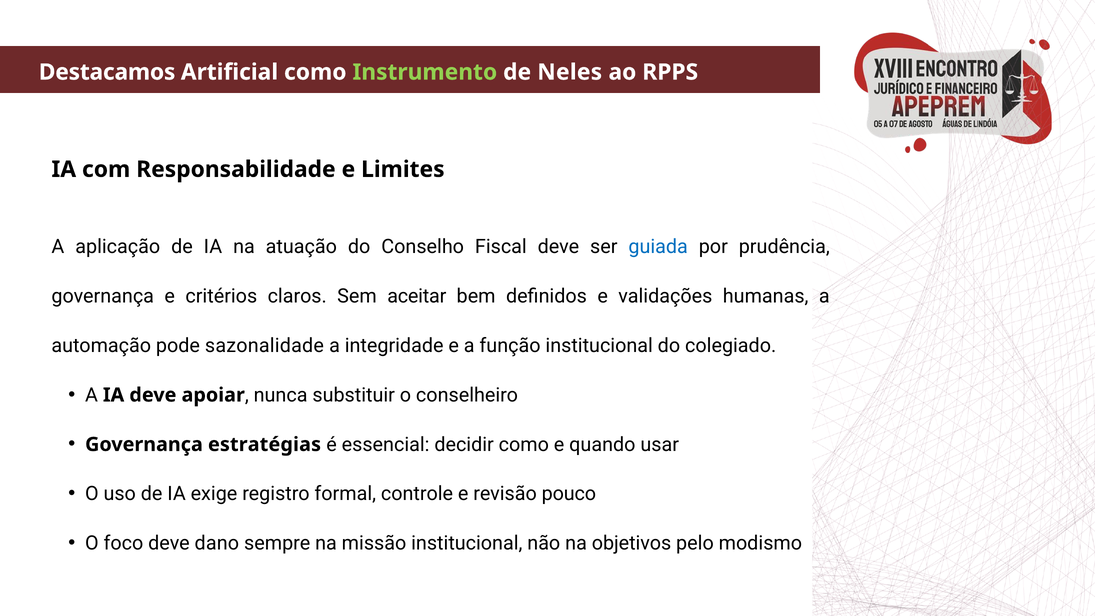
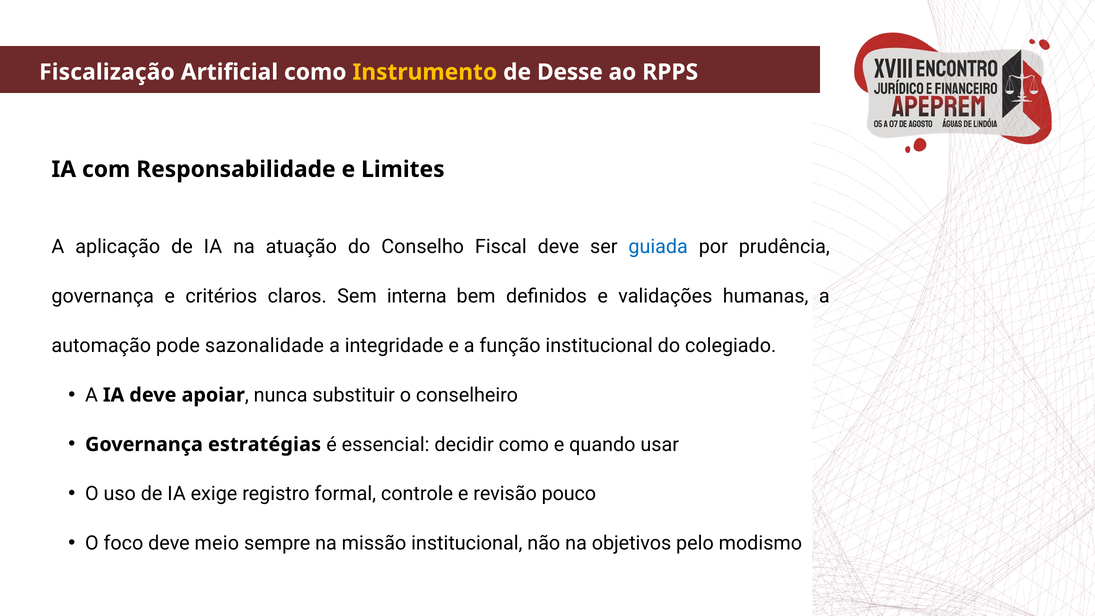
Destacamos: Destacamos -> Fiscalização (107, 72)
Instrumento colour: light green -> yellow (425, 72)
Neles: Neles -> Desse (570, 72)
aceitar: aceitar -> interna (417, 296)
dano: dano -> meio (217, 543)
